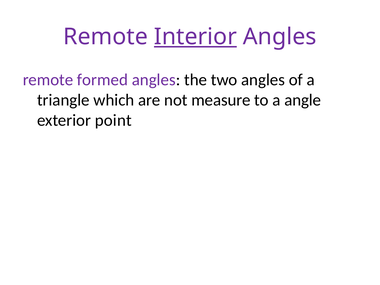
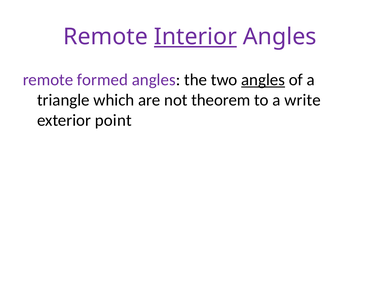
angles underline: none -> present (263, 80)
measure: measure -> theorem (221, 100)
angle: angle -> write (303, 100)
